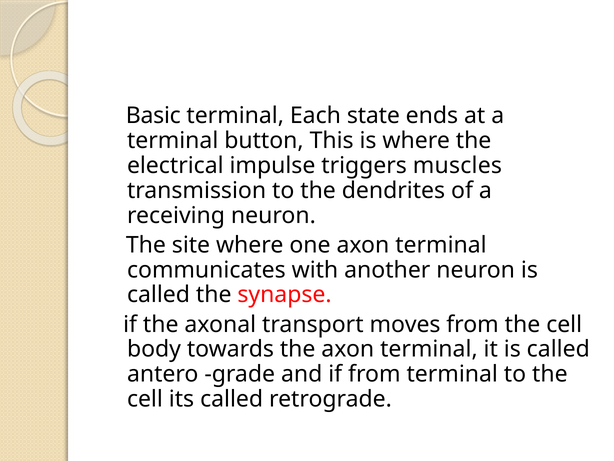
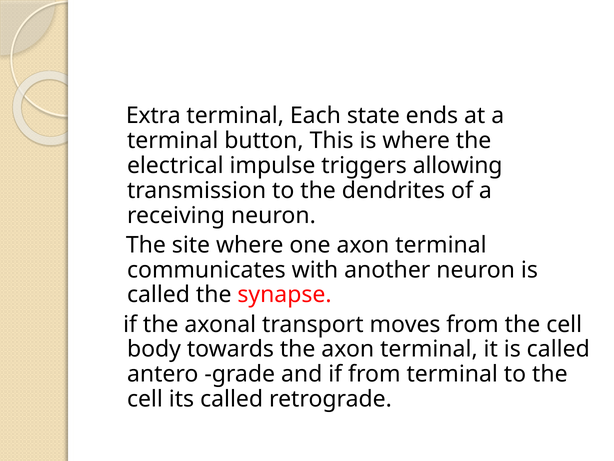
Basic: Basic -> Extra (153, 116)
muscles: muscles -> allowing (458, 165)
